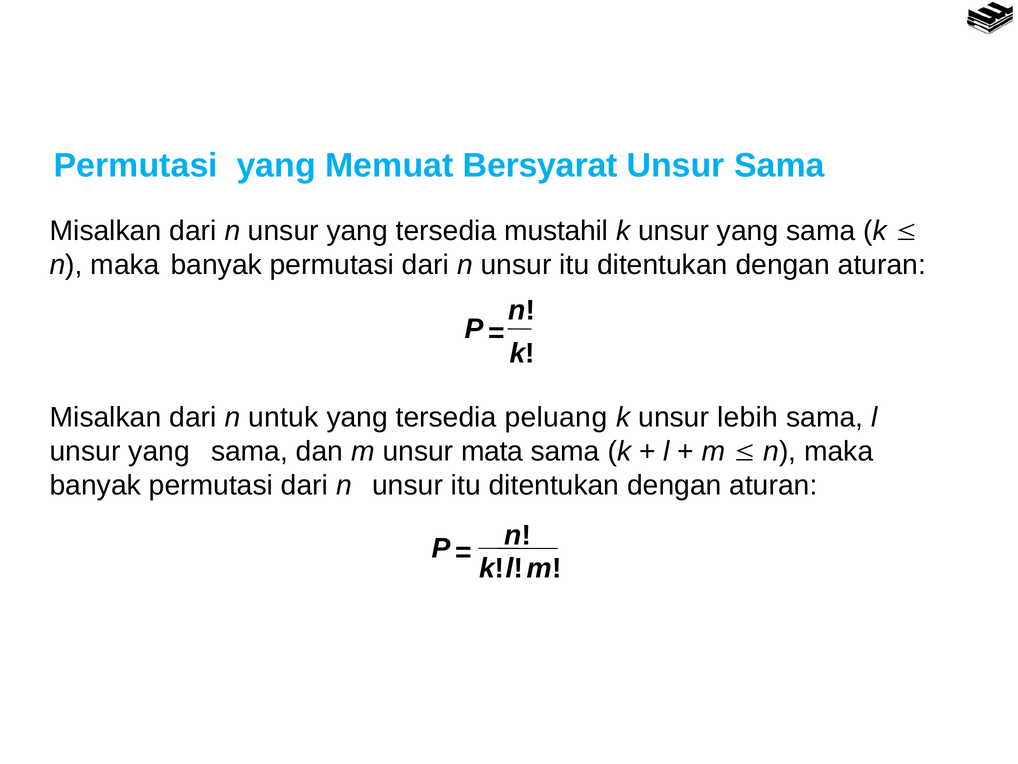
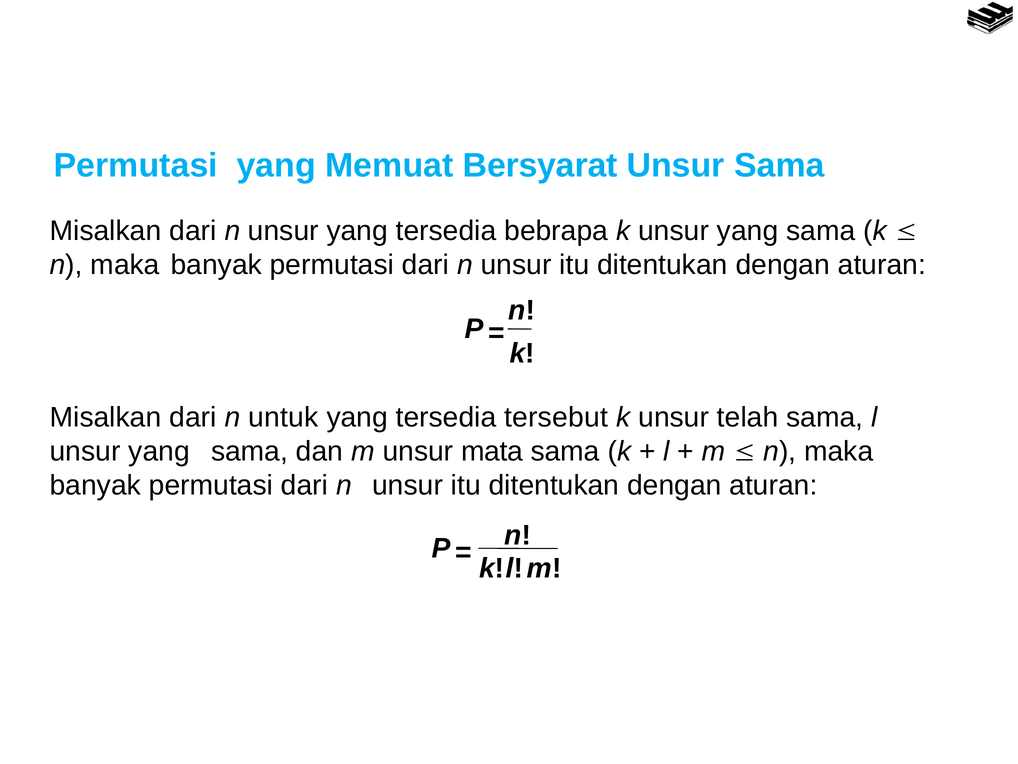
mustahil: mustahil -> bebrapa (556, 231)
peluang: peluang -> tersebut (556, 417)
lebih: lebih -> telah (748, 417)
